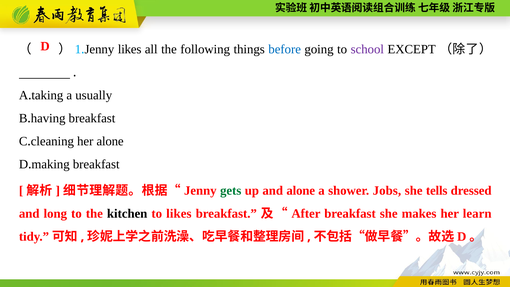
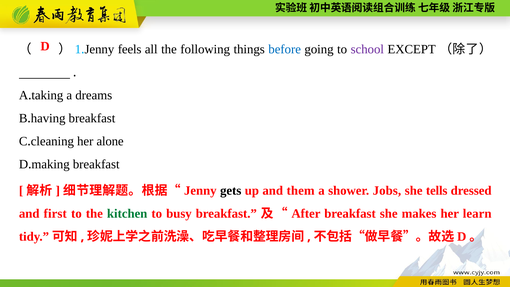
likes: likes -> feels (130, 49)
usually: usually -> dreams (94, 95)
gets colour: green -> black (231, 191)
and alone: alone -> them (301, 191)
long: long -> first (55, 213)
kitchen colour: black -> green (127, 213)
to likes: likes -> busy (179, 213)
